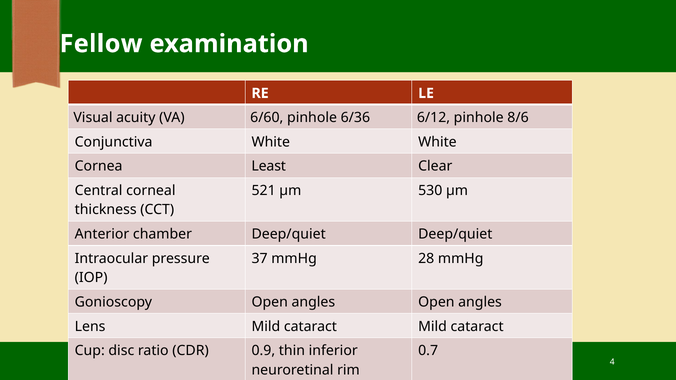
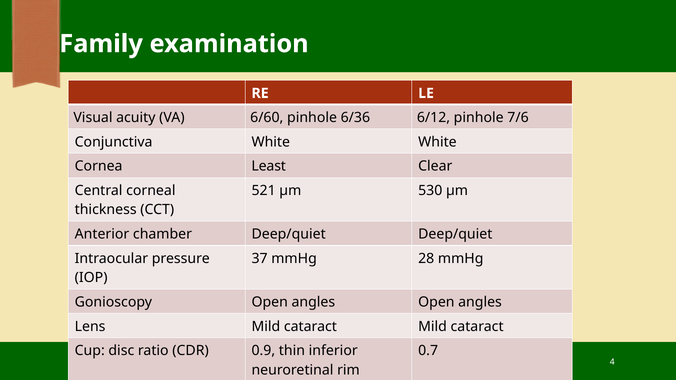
Fellow: Fellow -> Family (101, 44)
8/6: 8/6 -> 7/6 (518, 118)
